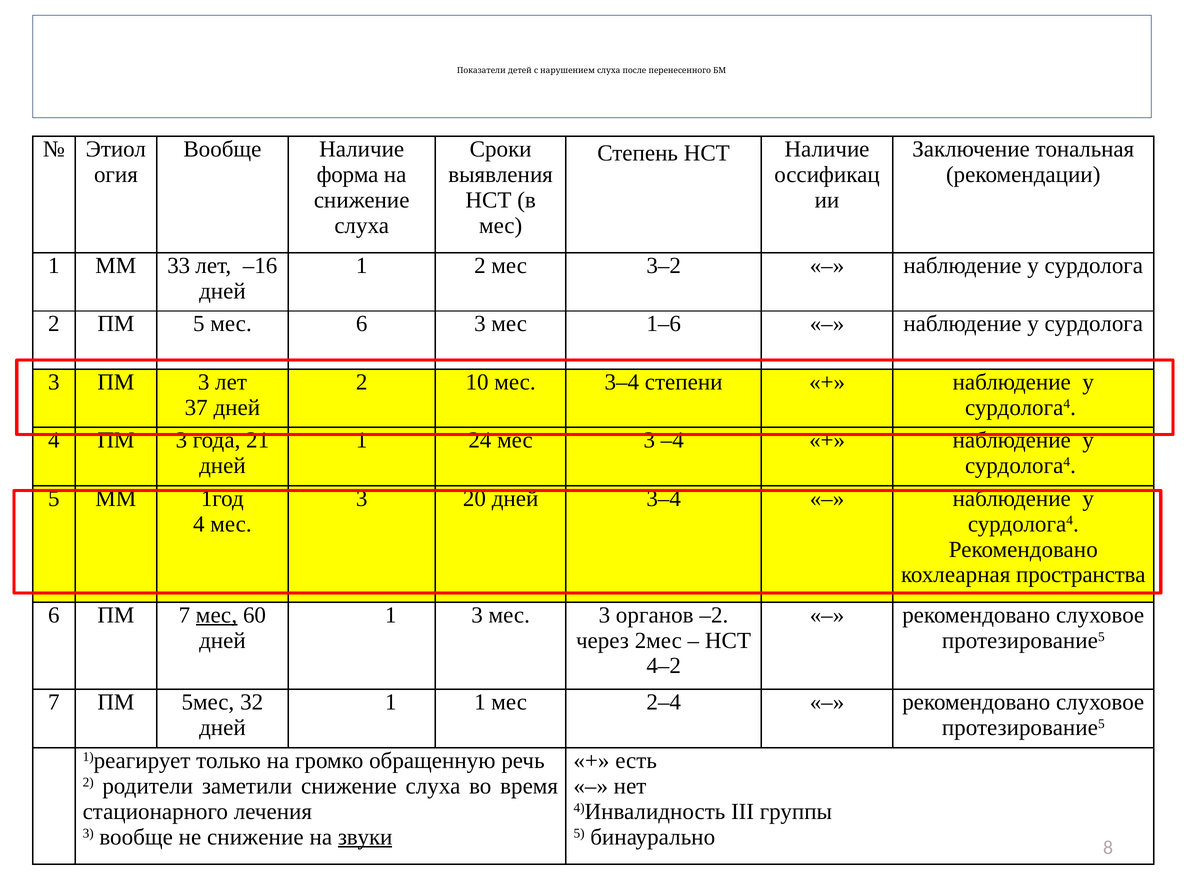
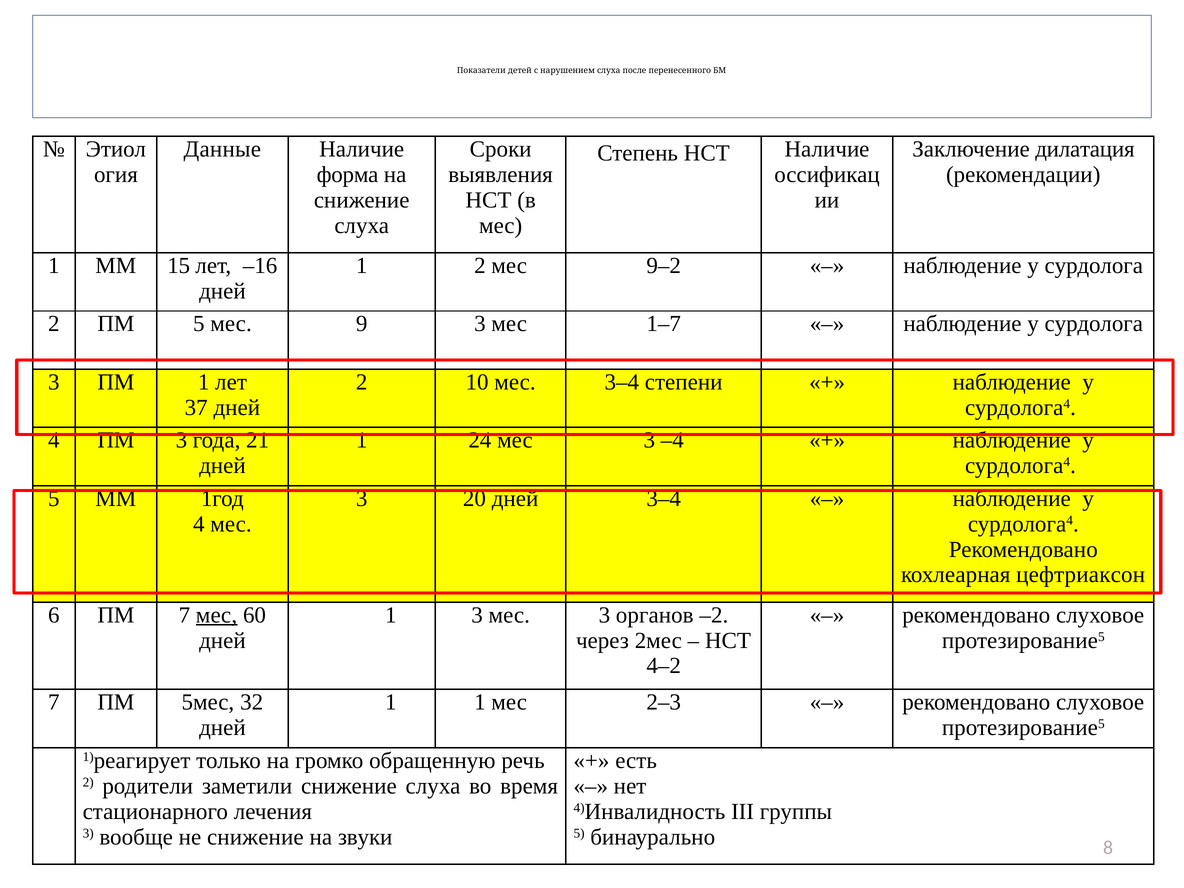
Вообще: Вообще -> Данные (222, 149)
тональная: тональная -> дилатация (1085, 149)
33: 33 -> 15 (179, 266)
3–2: 3–2 -> 9–2 (664, 266)
мес 6: 6 -> 9 (362, 324)
1–6: 1–6 -> 1–7 (664, 324)
3 ПМ 3: 3 -> 1 (204, 382)
пространства: пространства -> цефтриаксон (1081, 575)
2–4: 2–4 -> 2–3 (664, 702)
звуки underline: present -> none (365, 837)
